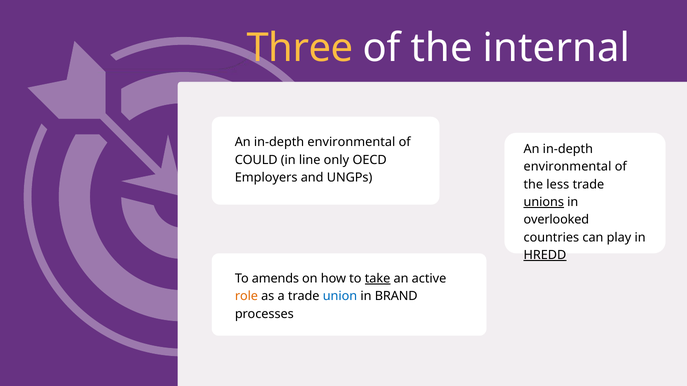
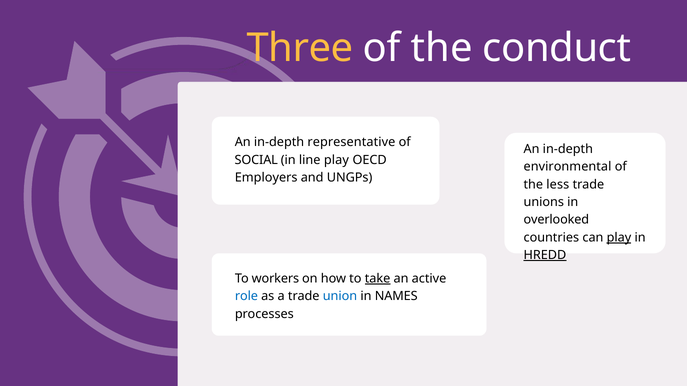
internal: internal -> conduct (557, 48)
environmental: environmental -> representative (351, 142)
COULD: COULD -> SOCIAL (256, 160)
line only: only -> play (336, 160)
unions underline: present -> none (544, 202)
play underline: none -> present (619, 238)
amends: amends -> workers (275, 279)
role colour: orange -> blue (246, 296)
BRAND: BRAND -> NAMES (396, 296)
